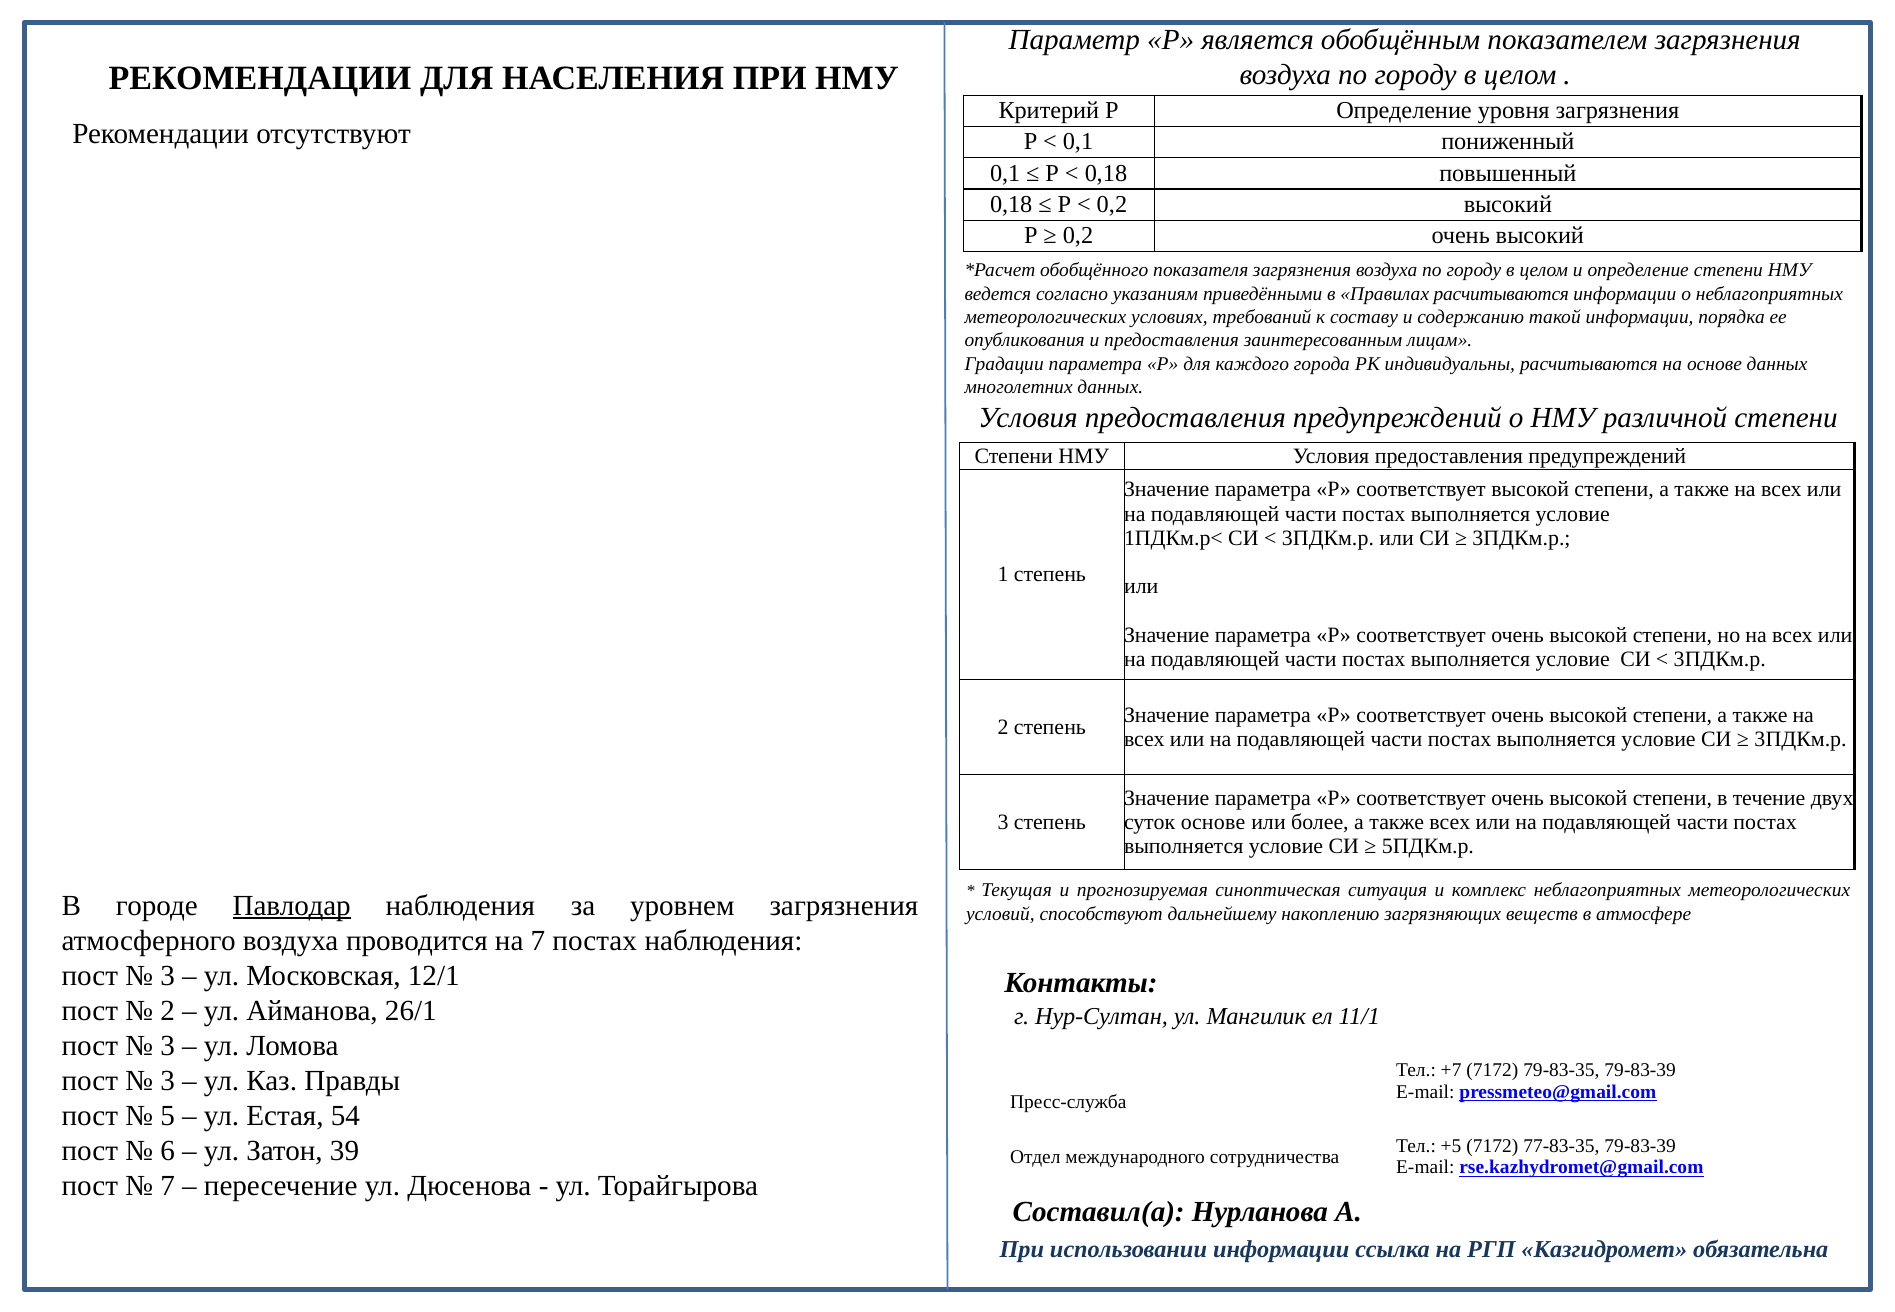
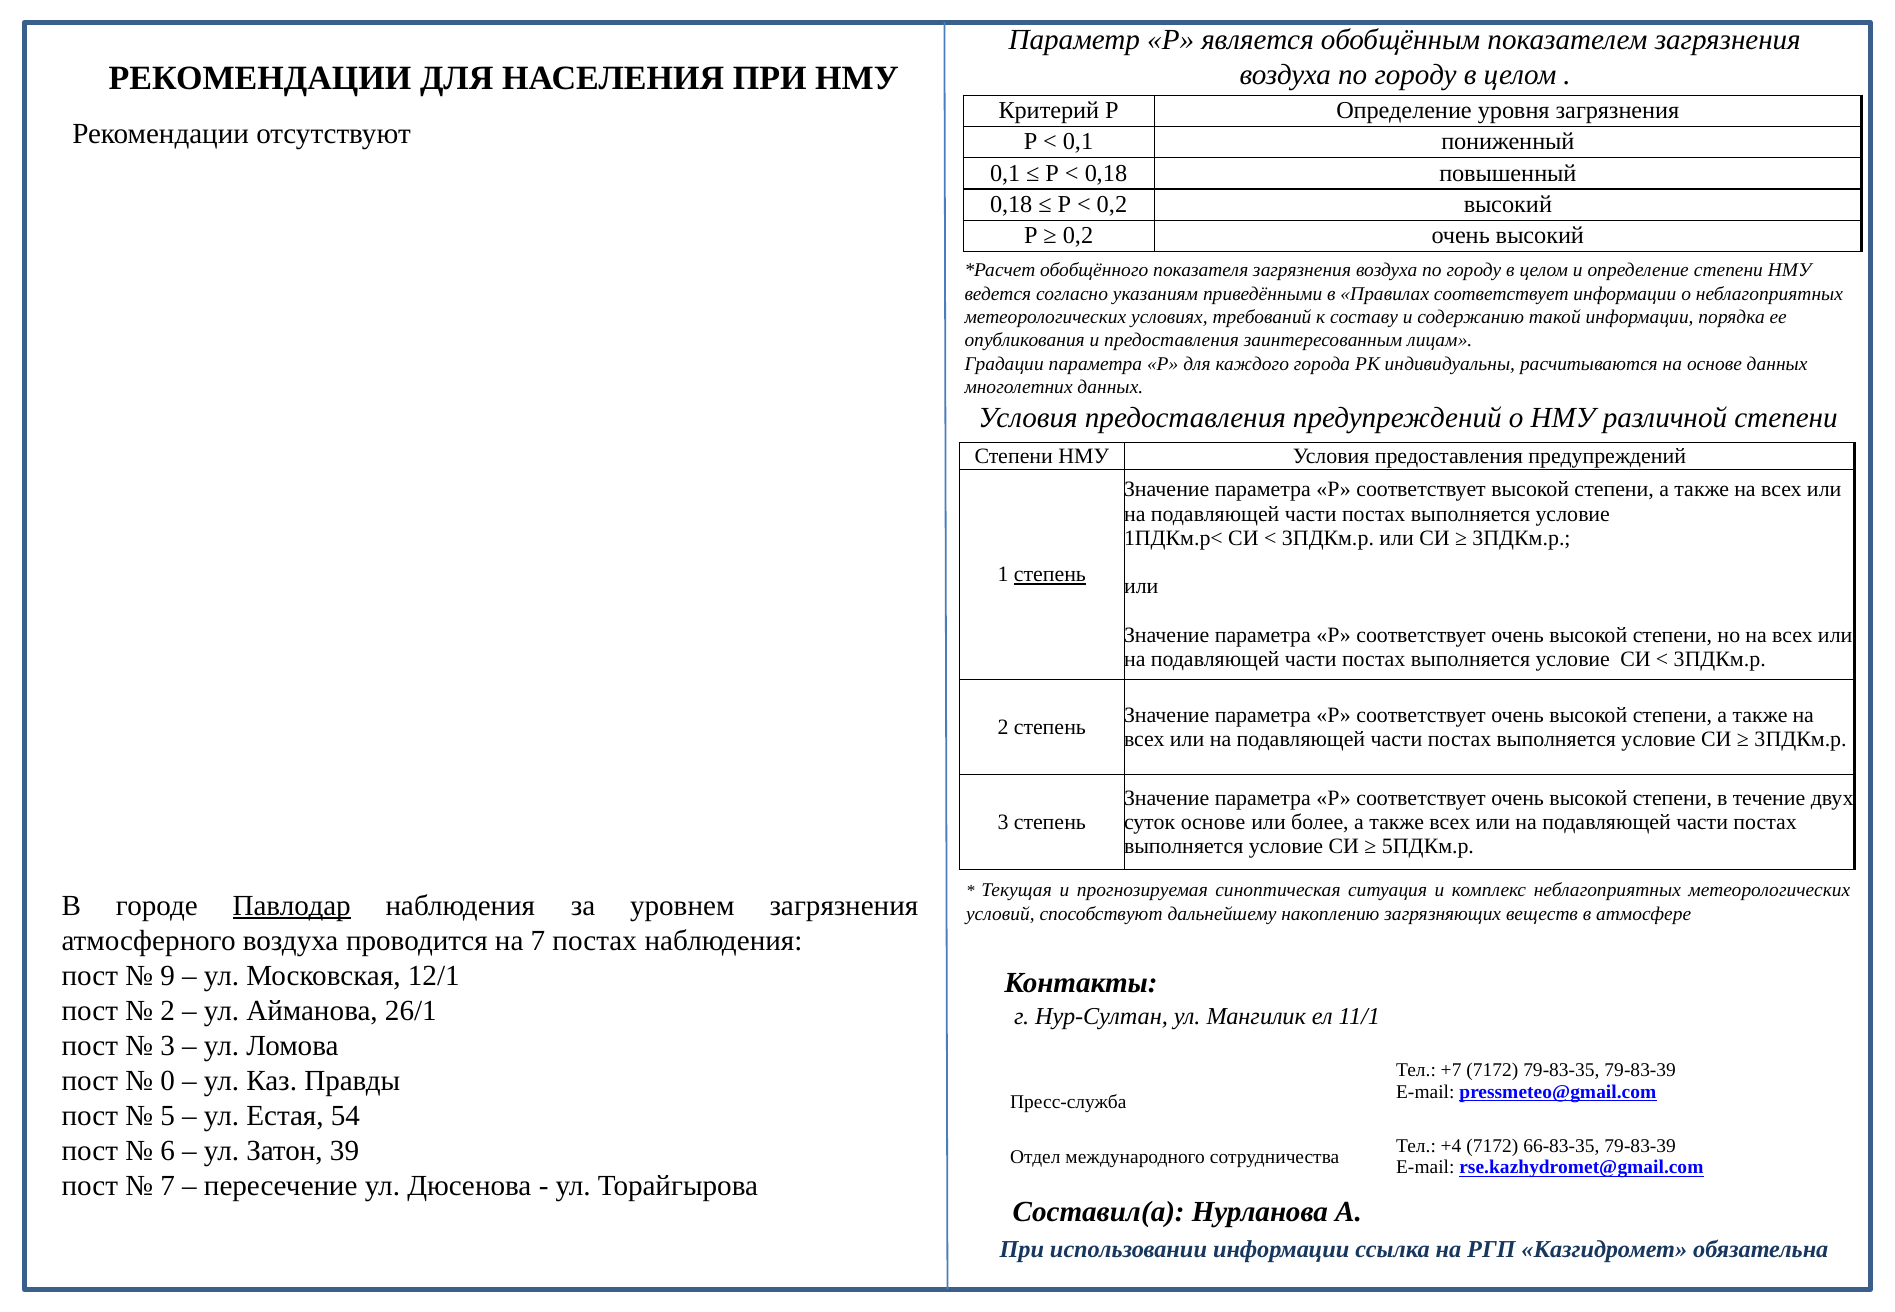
Правилах расчитываются: расчитываются -> соответствует (1501, 294)
степень underline: none -> present (1050, 575)
3: 3 -> 9 (168, 976)
3: 3 -> 0 (168, 1081)
+5: +5 -> +4 (1451, 1146)
77-83-35: 77-83-35 -> 66-83-35 (1561, 1146)
